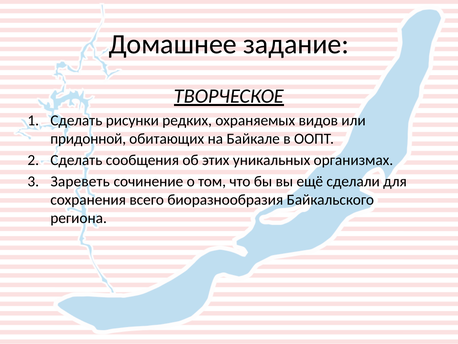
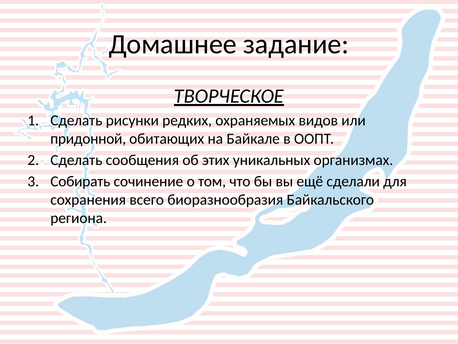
Зареветь: Зареветь -> Собирать (80, 181)
